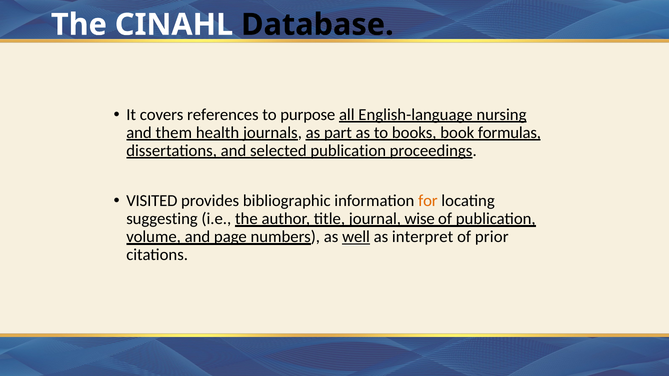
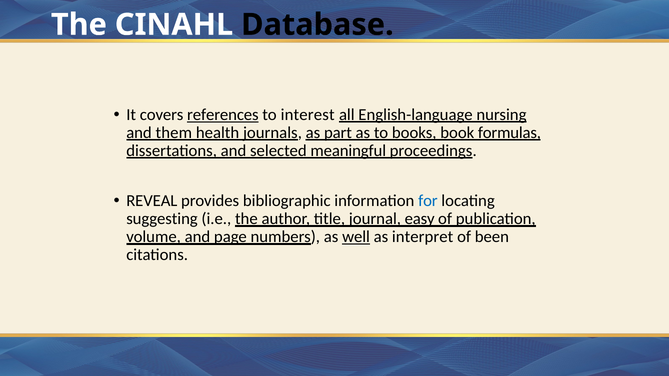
references underline: none -> present (223, 115)
purpose: purpose -> interest (308, 115)
selected publication: publication -> meaningful (348, 151)
VISITED: VISITED -> REVEAL (152, 201)
for colour: orange -> blue (428, 201)
wise: wise -> easy (420, 219)
prior: prior -> been (492, 237)
